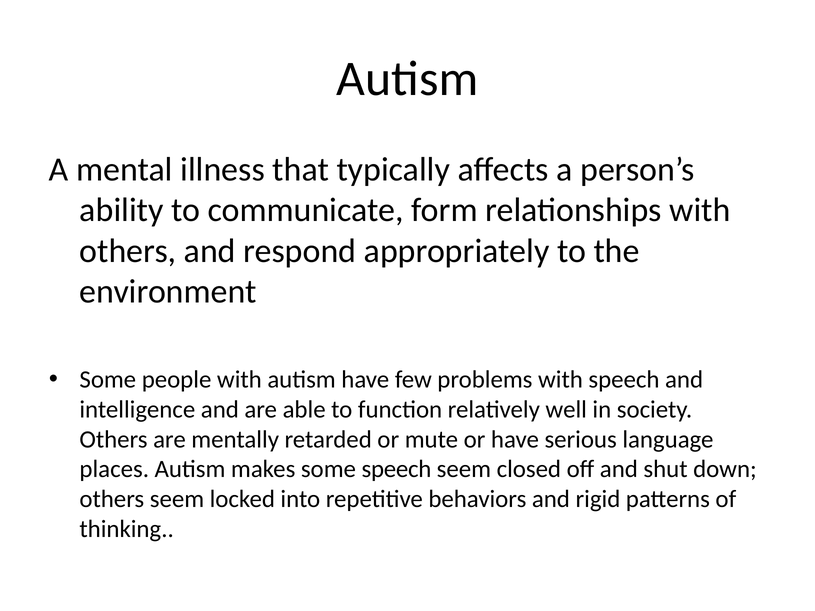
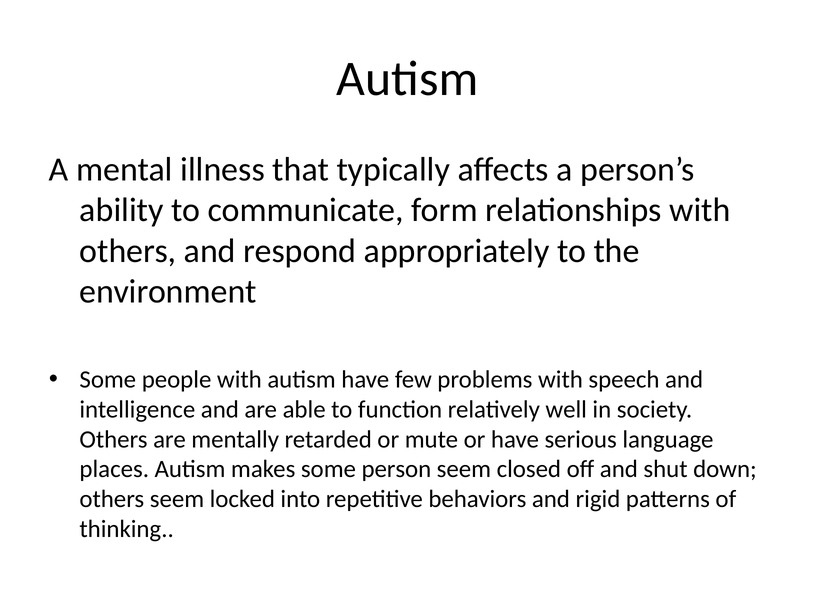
some speech: speech -> person (396, 469)
